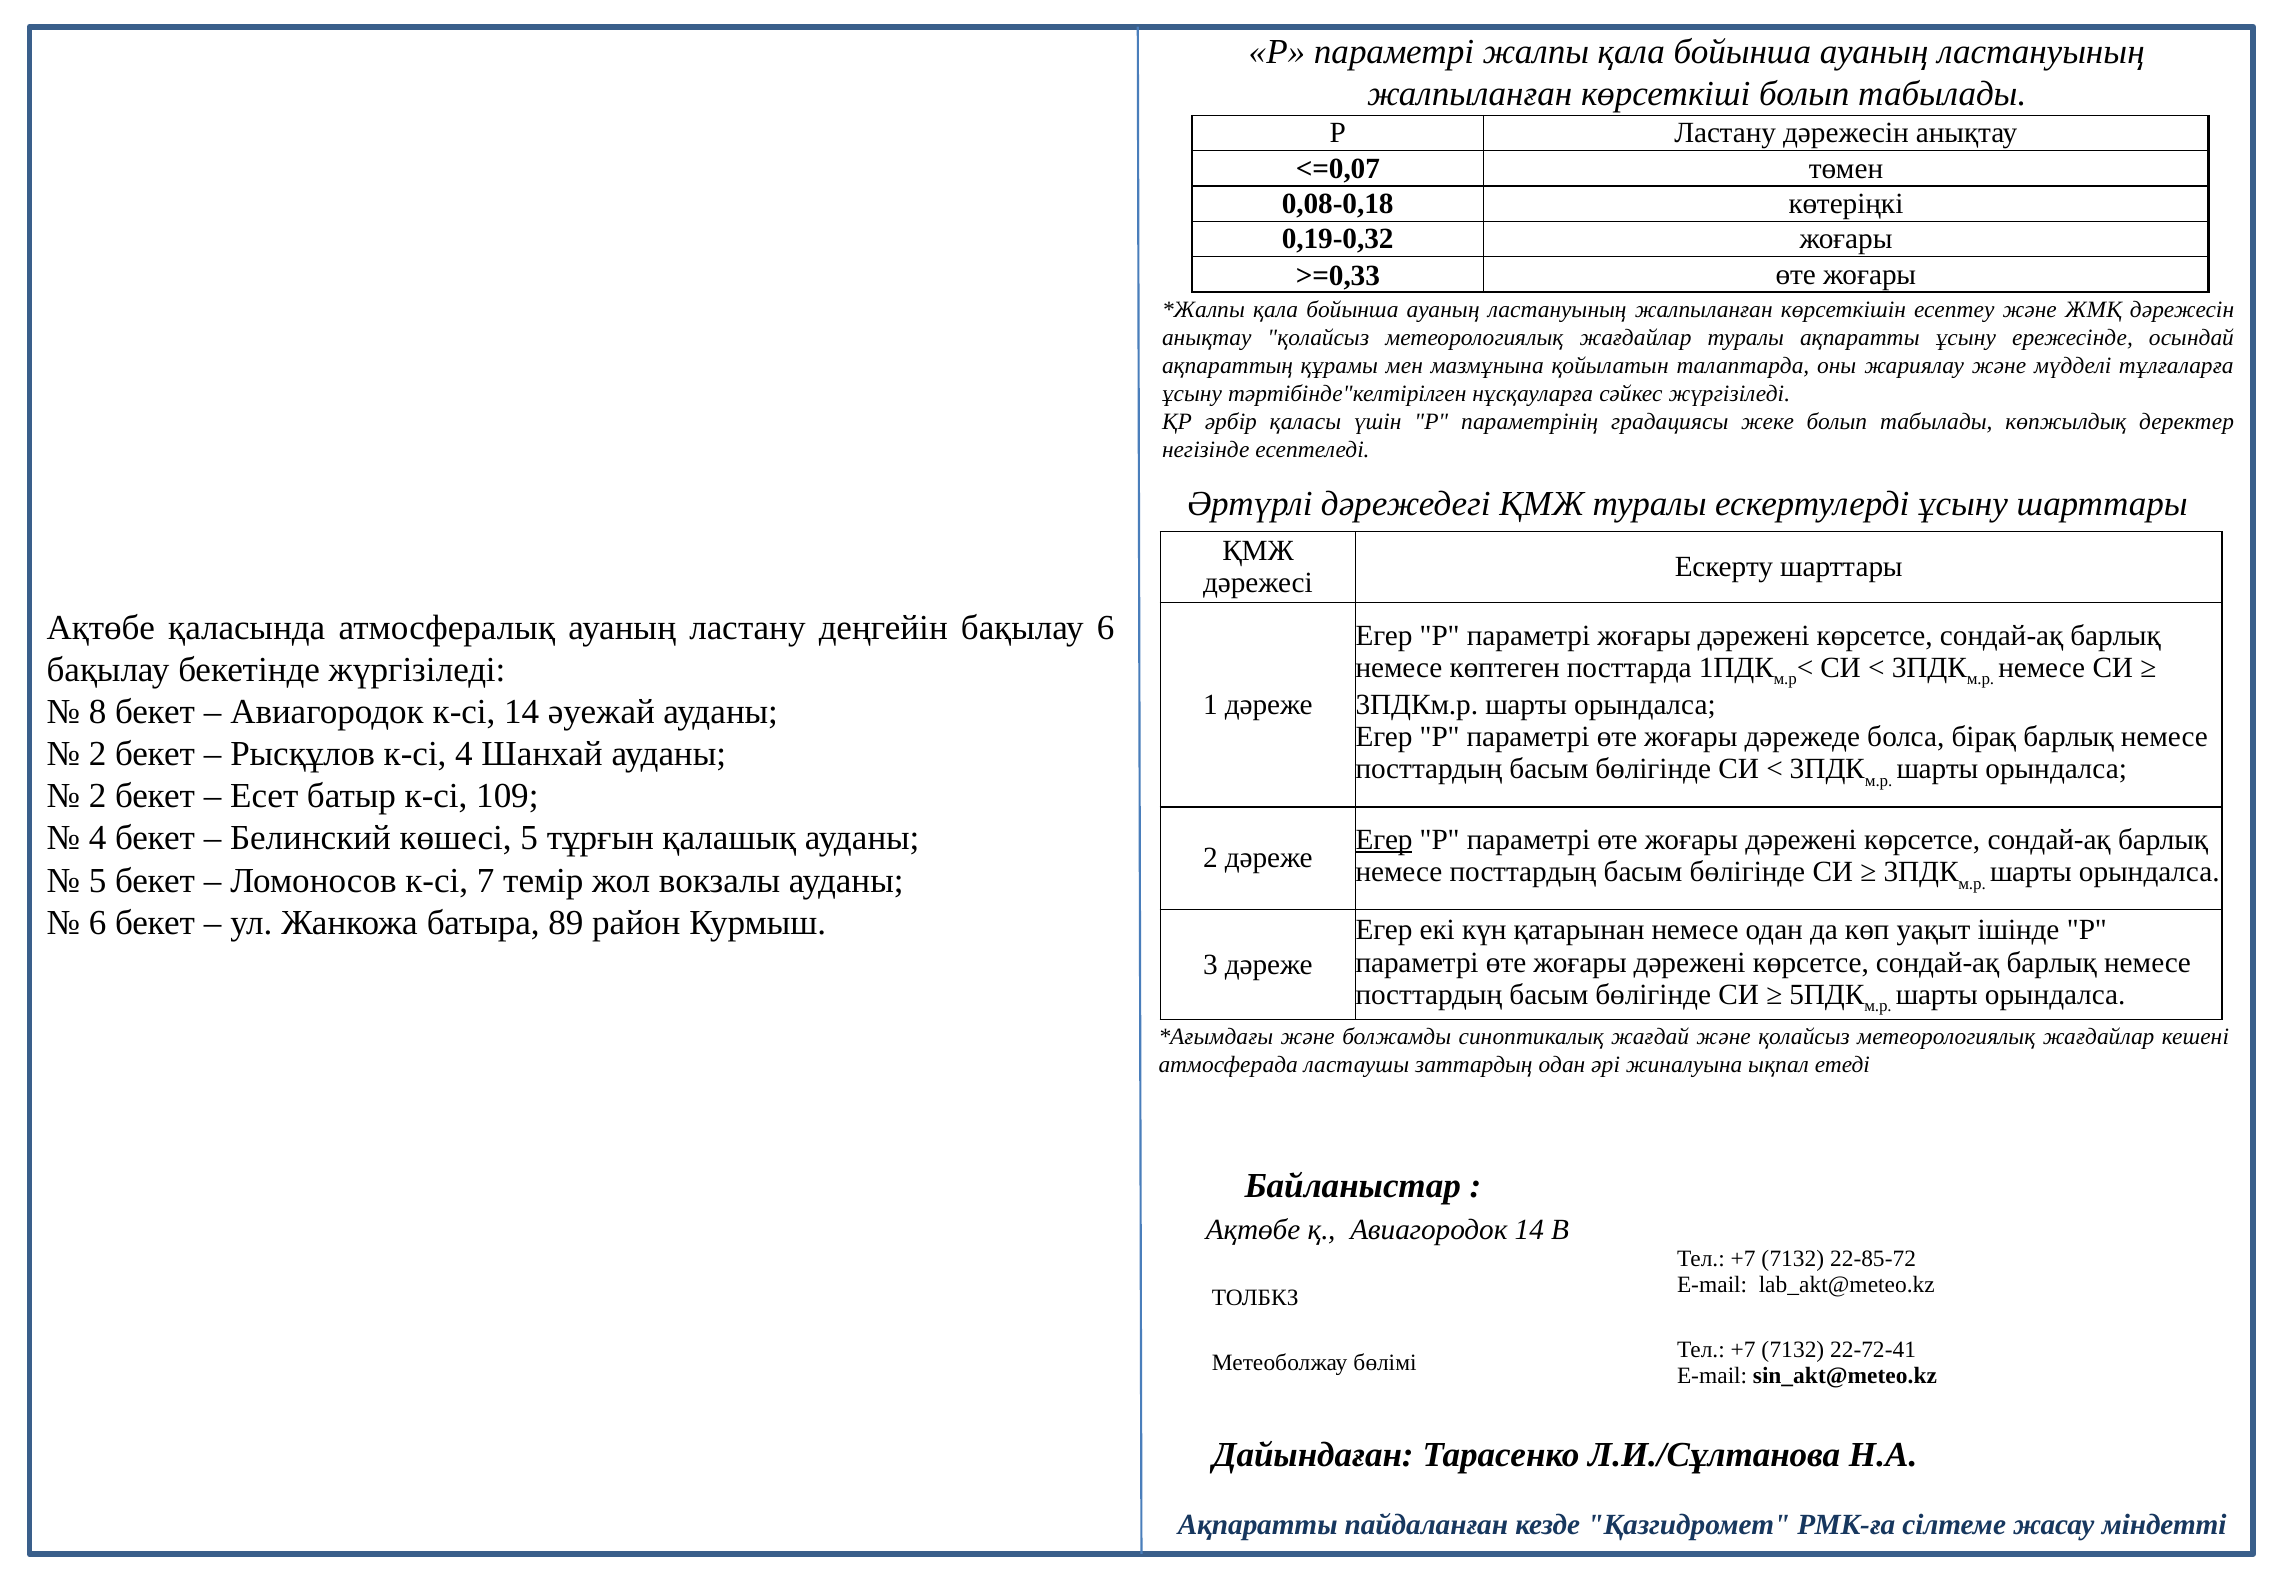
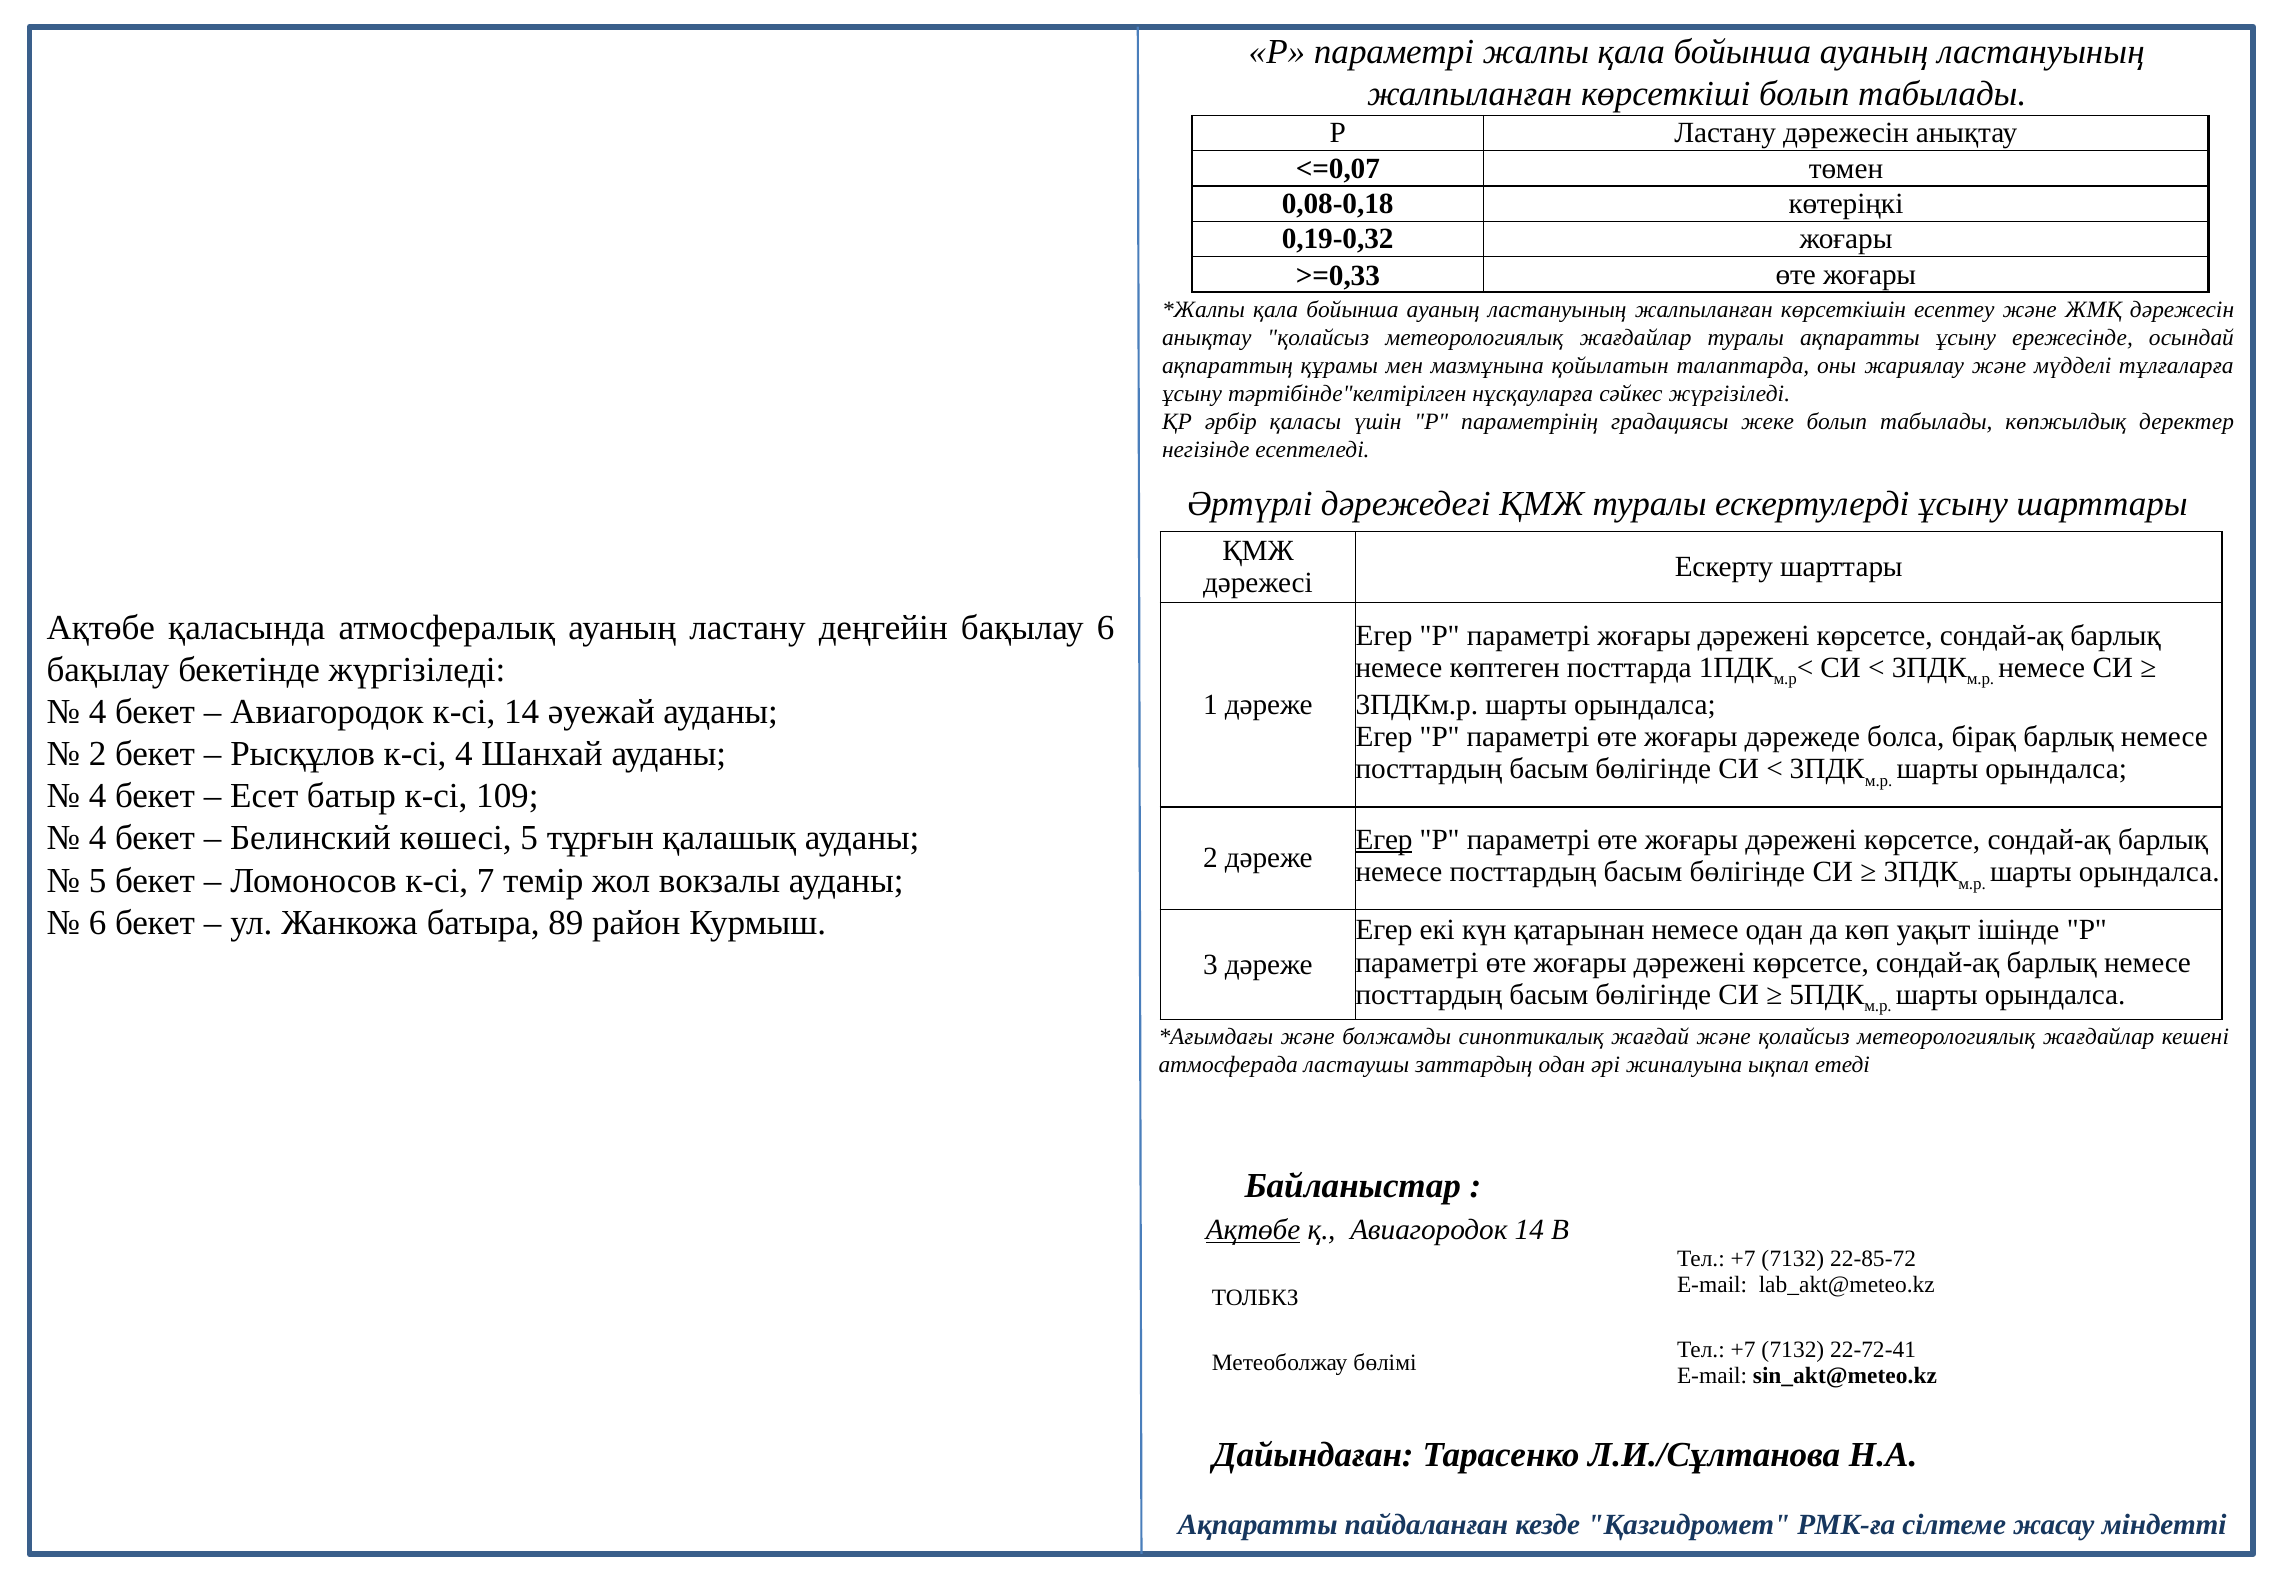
8: 8 -> 4 (98, 712)
2: 2 -> 4 (98, 796)
Ақтөбе underline: none -> present (1253, 1229)
